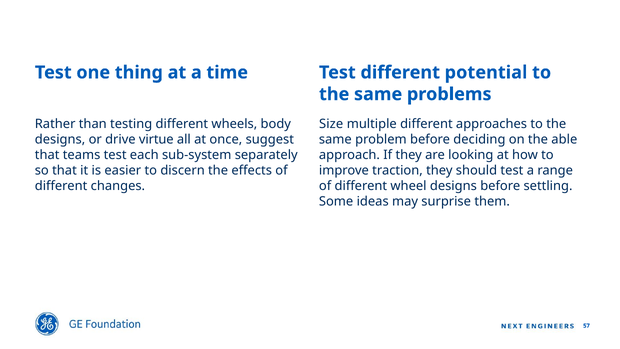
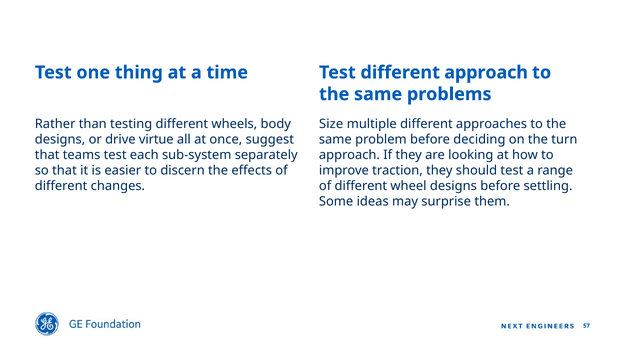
different potential: potential -> approach (486, 72)
able: able -> turn (564, 139)
